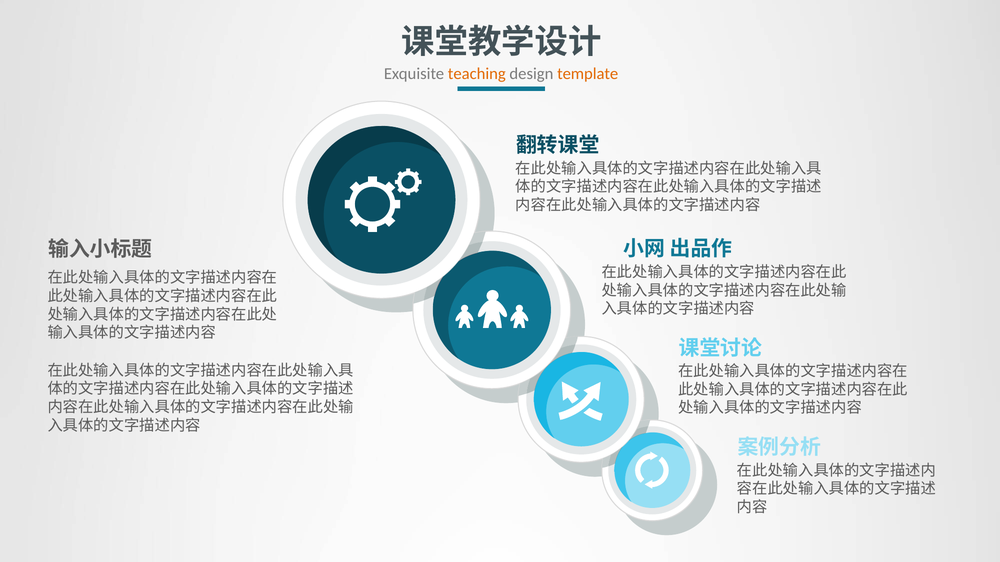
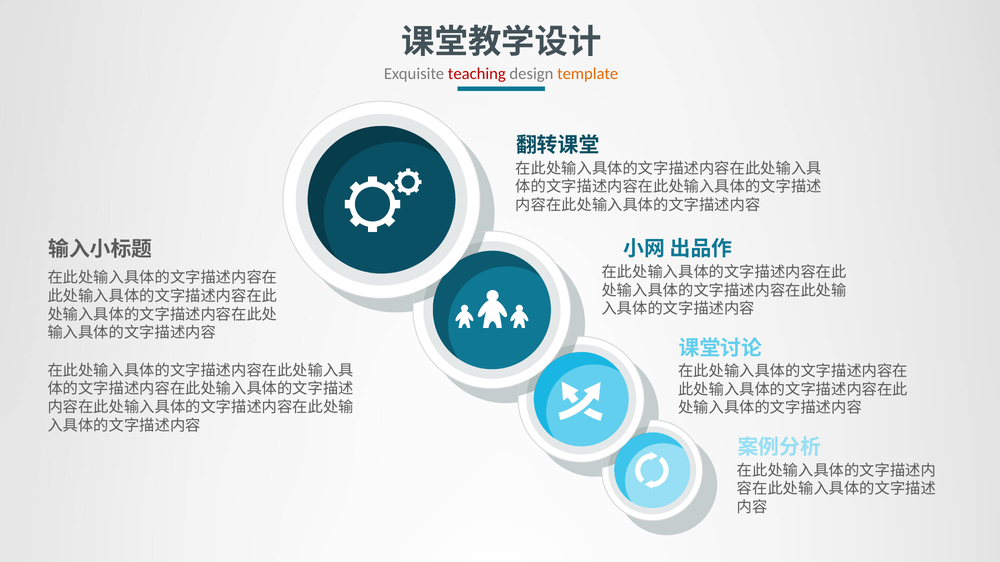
teaching colour: orange -> red (477, 74)
